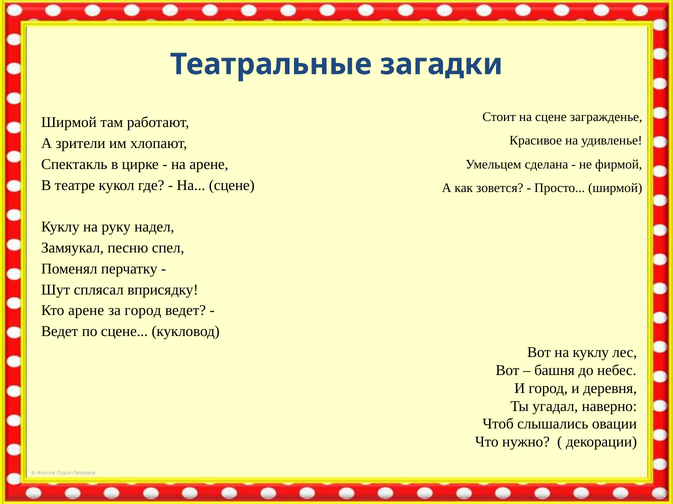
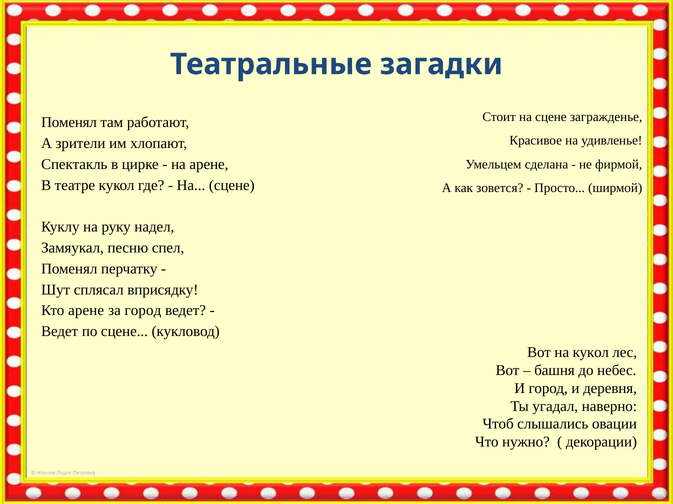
Ширмой: Ширмой -> Поменял (69, 123)
на куклу: куклу -> кукол (591, 353)
